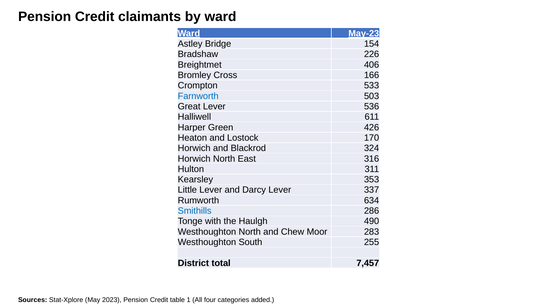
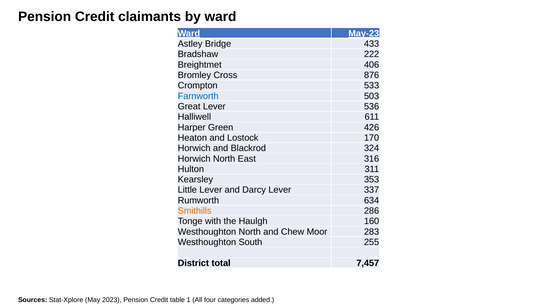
154: 154 -> 433 (372, 44)
226: 226 -> 222 (372, 54)
166: 166 -> 876 (372, 75)
Smithills colour: blue -> orange (195, 211)
490: 490 -> 160 (372, 221)
